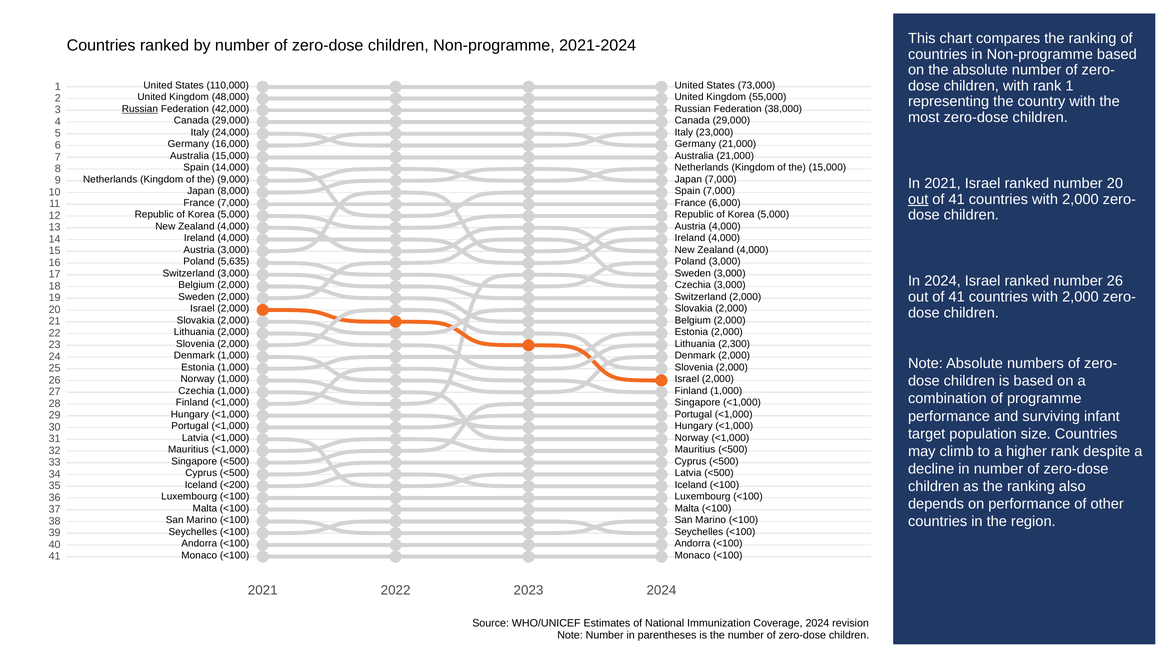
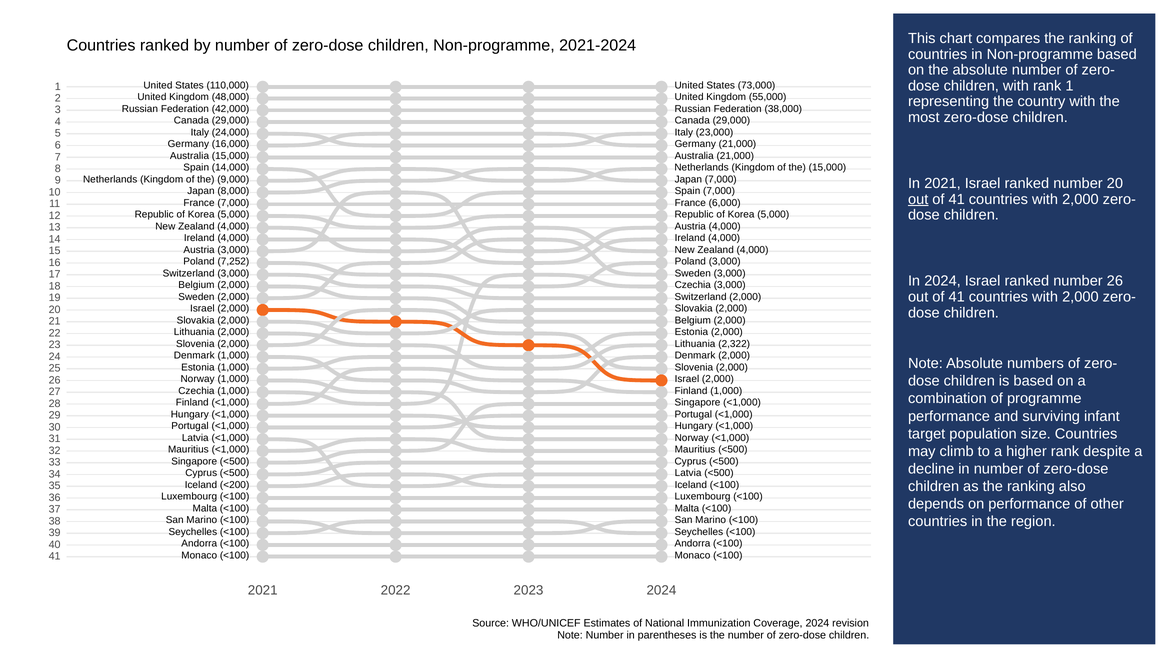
Russian underline: present -> none (140, 109)
5,635: 5,635 -> 7,252 (233, 262)
2,300: 2,300 -> 2,322 (734, 344)
